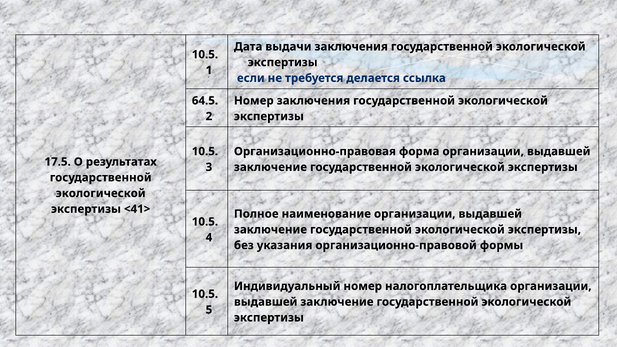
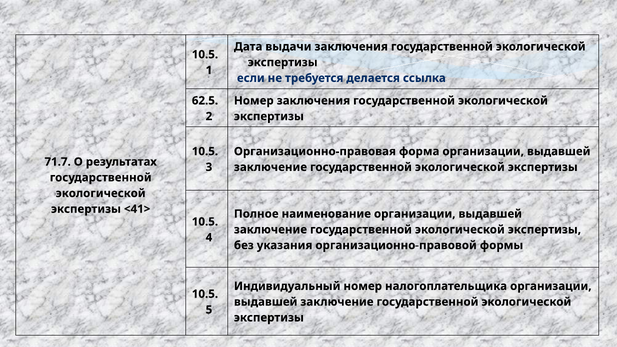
64.5: 64.5 -> 62.5 (205, 101)
17.5: 17.5 -> 71.7 (58, 162)
